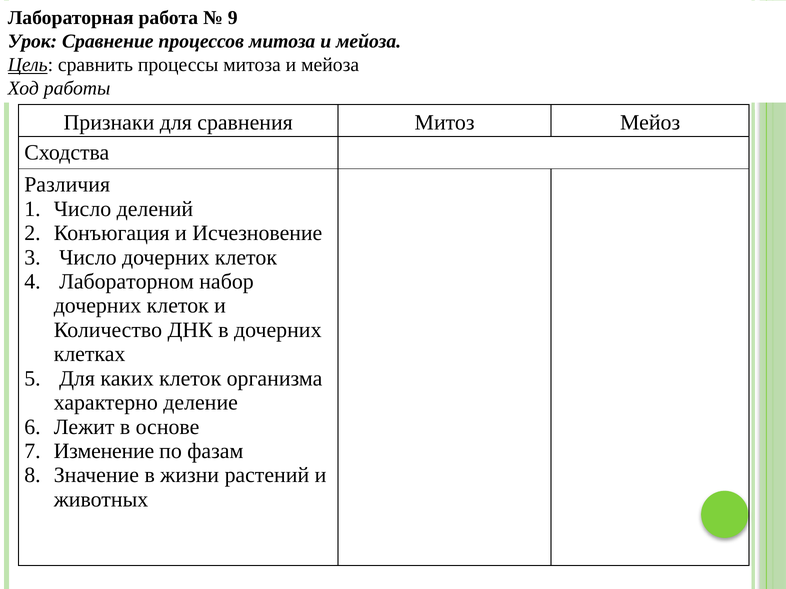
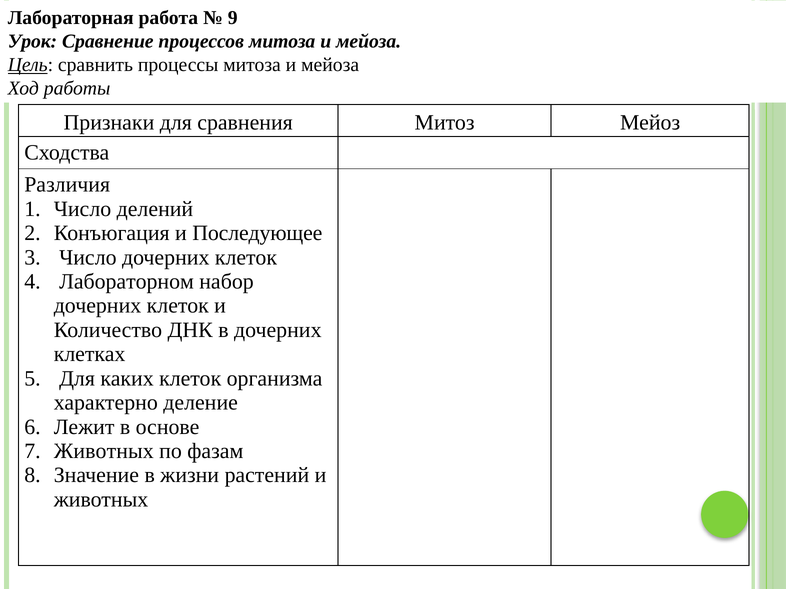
Исчезновение: Исчезновение -> Последующее (257, 233)
Изменение: Изменение -> Животных (104, 451)
